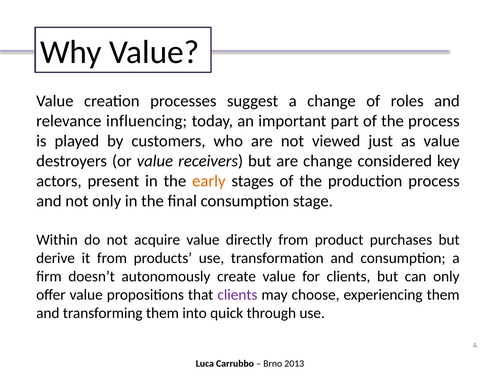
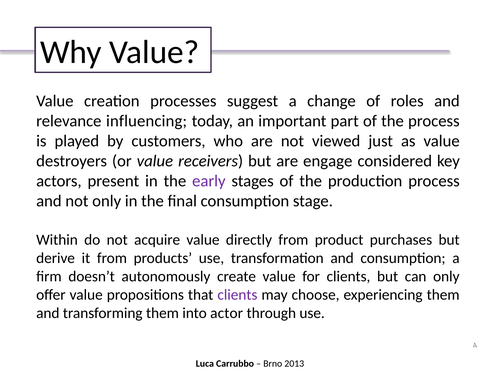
are change: change -> engage (328, 161)
early colour: orange -> purple (209, 181)
quick: quick -> actor (227, 313)
